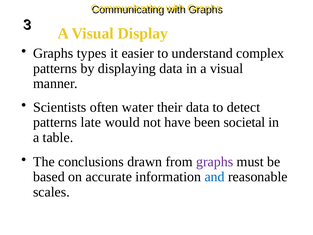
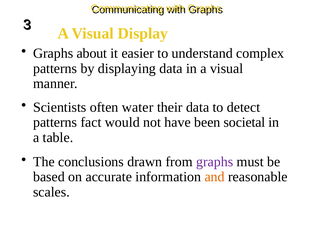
types: types -> about (92, 53)
late: late -> fact (91, 122)
and colour: blue -> orange (215, 177)
